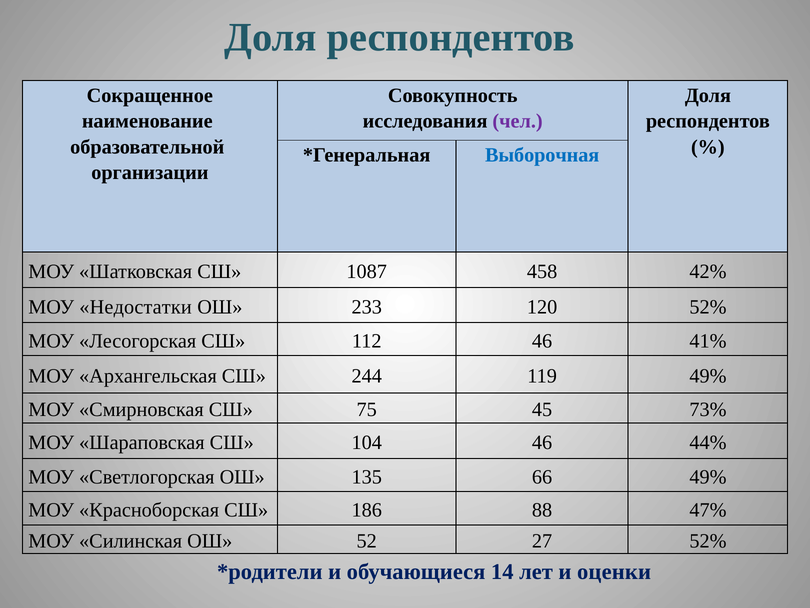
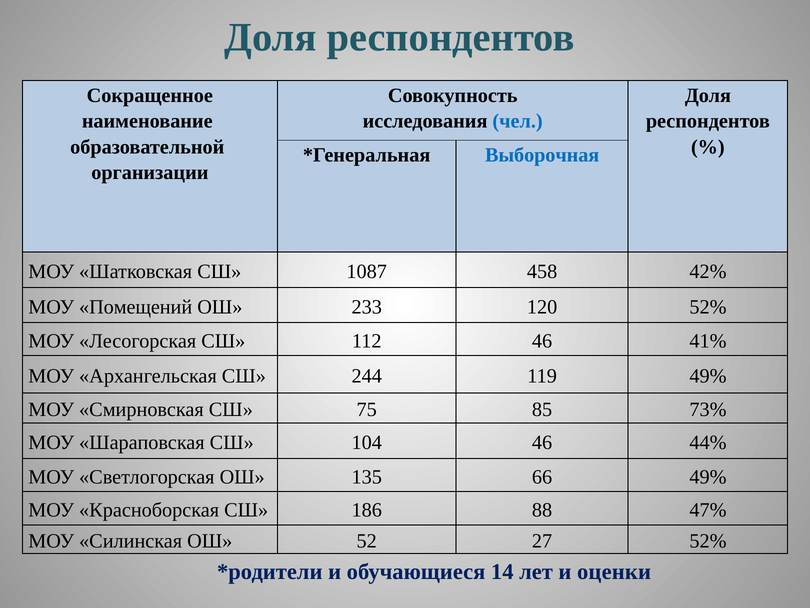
чел colour: purple -> blue (518, 121)
Недостатки: Недостатки -> Помещений (136, 307)
45: 45 -> 85 (542, 409)
